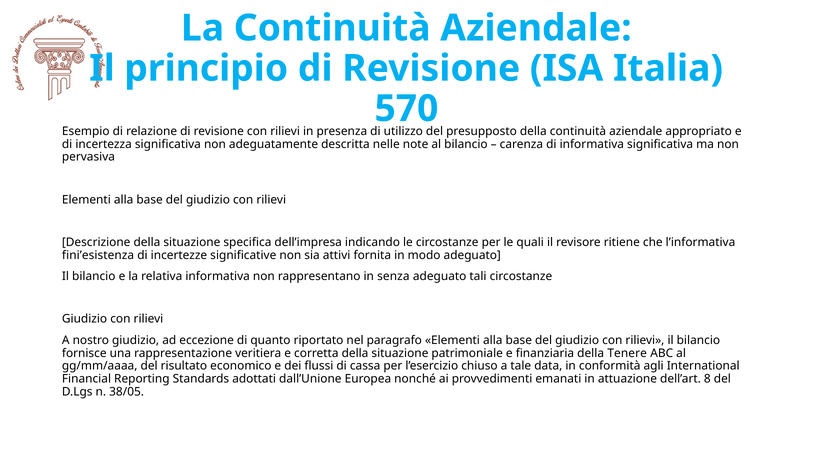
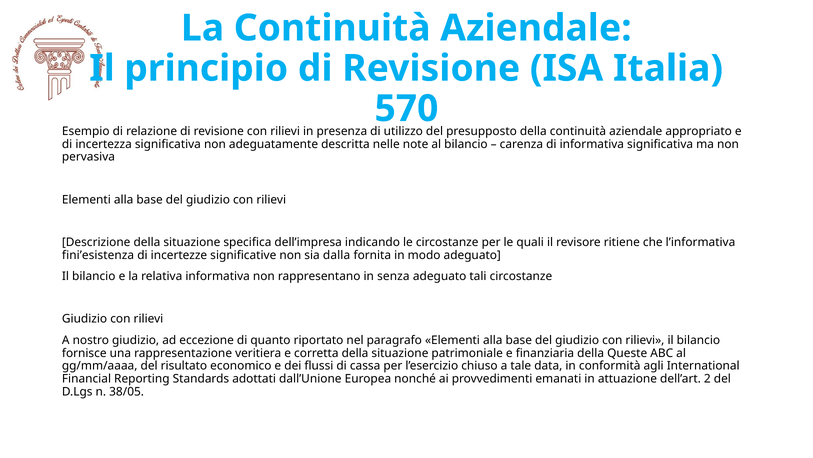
attivi: attivi -> dalla (337, 255)
Tenere: Tenere -> Queste (627, 353)
8: 8 -> 2 (707, 378)
